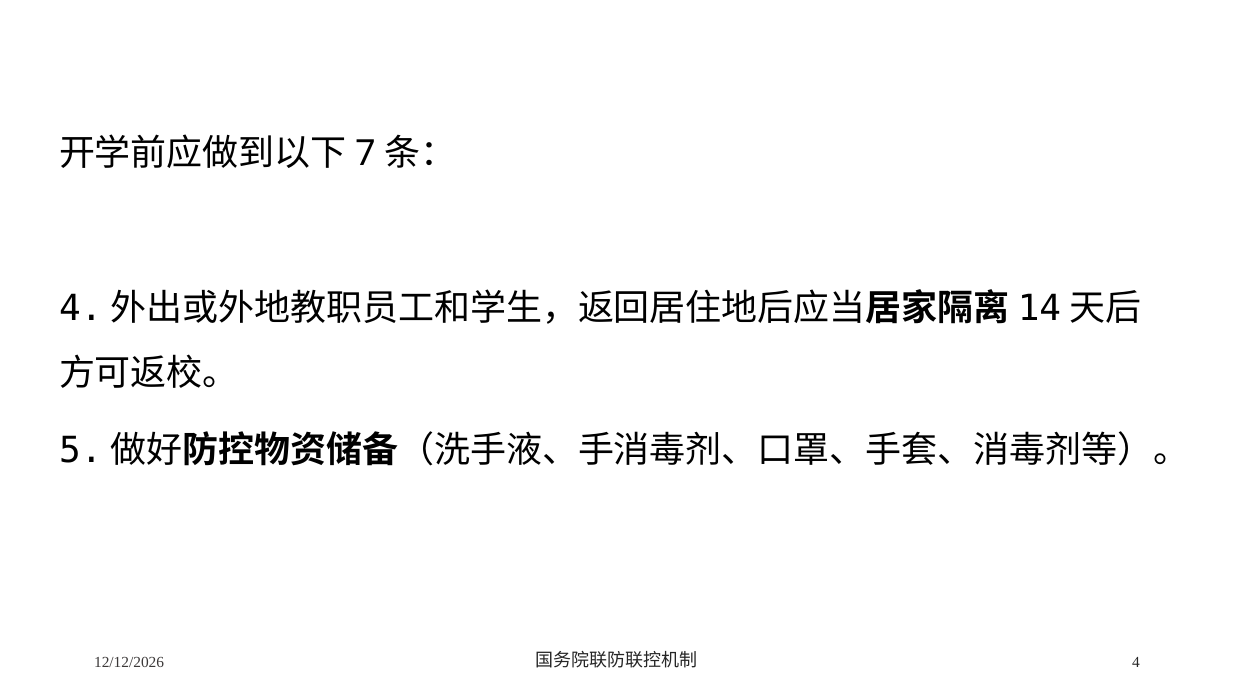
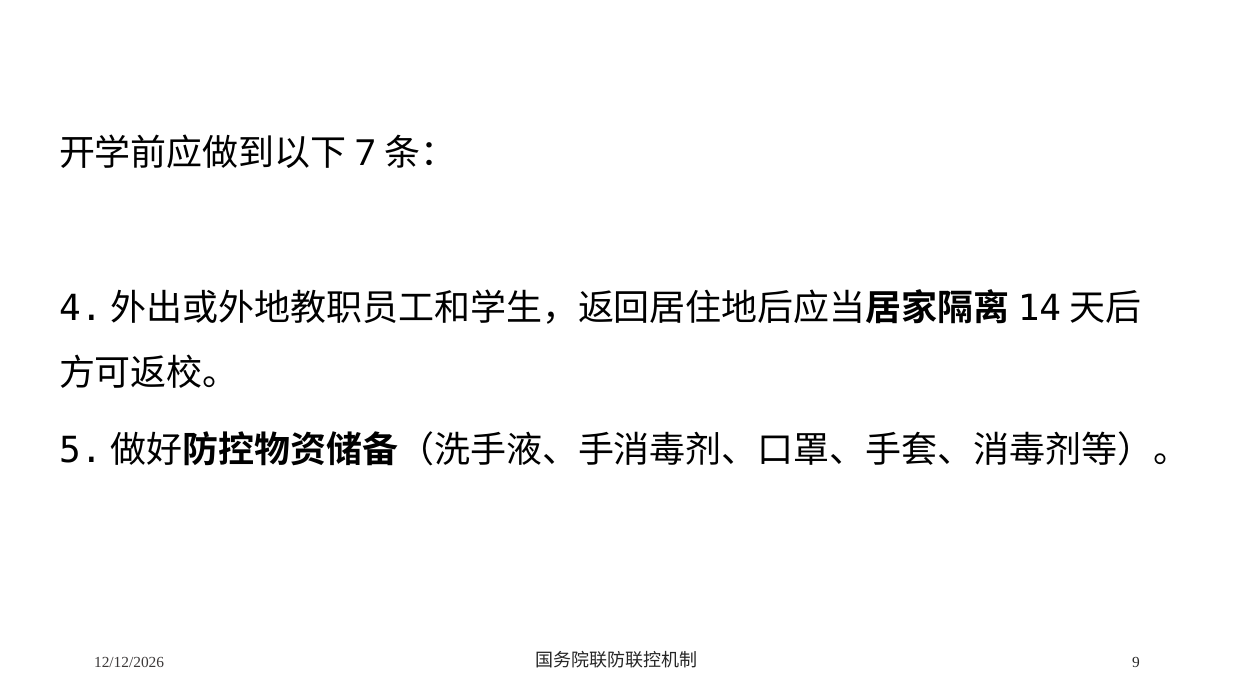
4: 4 -> 9 (1136, 663)
